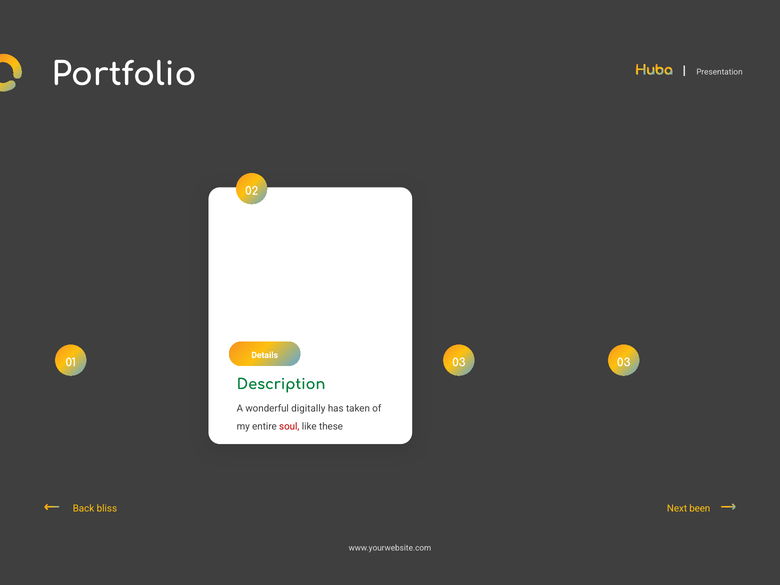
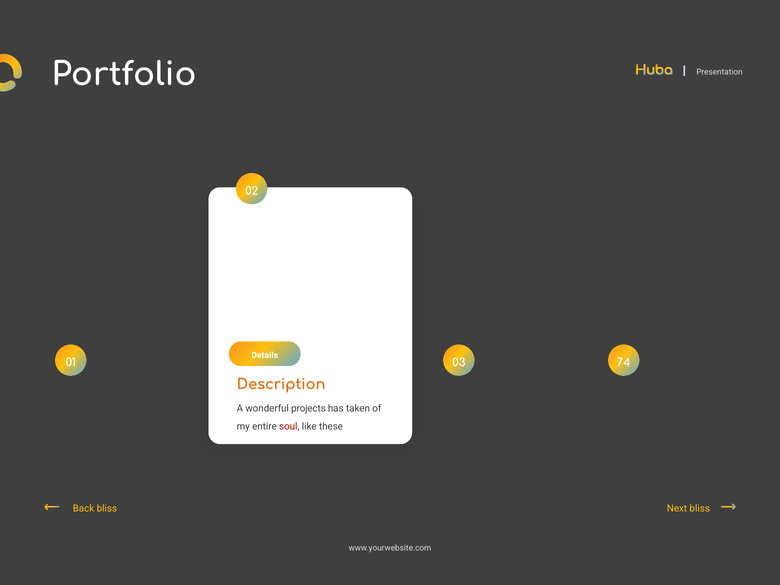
03 03: 03 -> 74 (624, 363)
Description colour: green -> orange (281, 384)
digitally: digitally -> projects (308, 409)
Next been: been -> bliss (700, 509)
